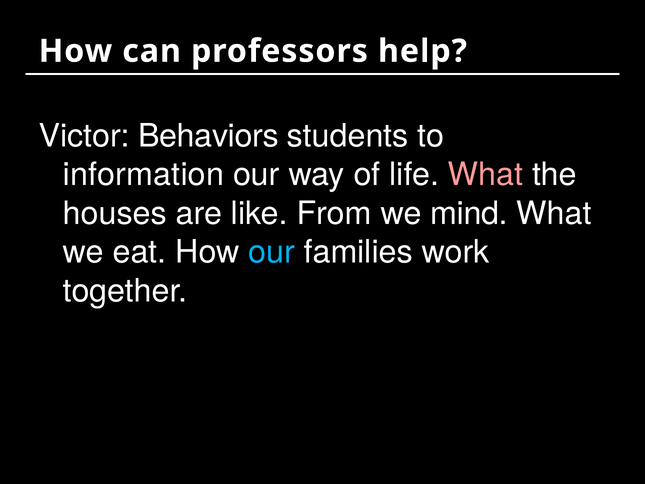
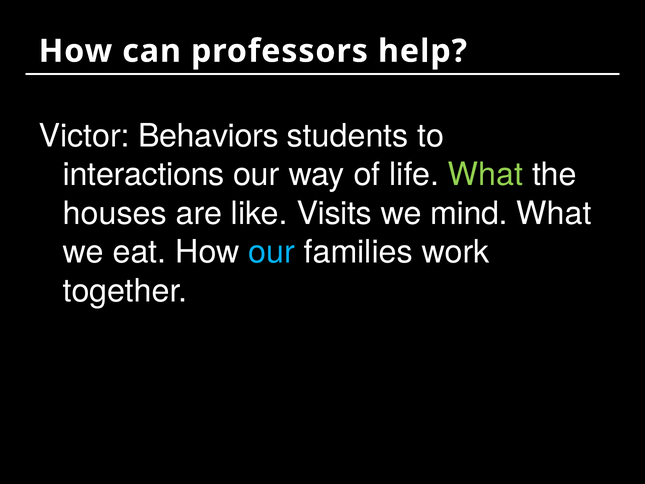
information: information -> interactions (144, 175)
What colour: pink -> light green (486, 175)
From: From -> Visits (334, 213)
